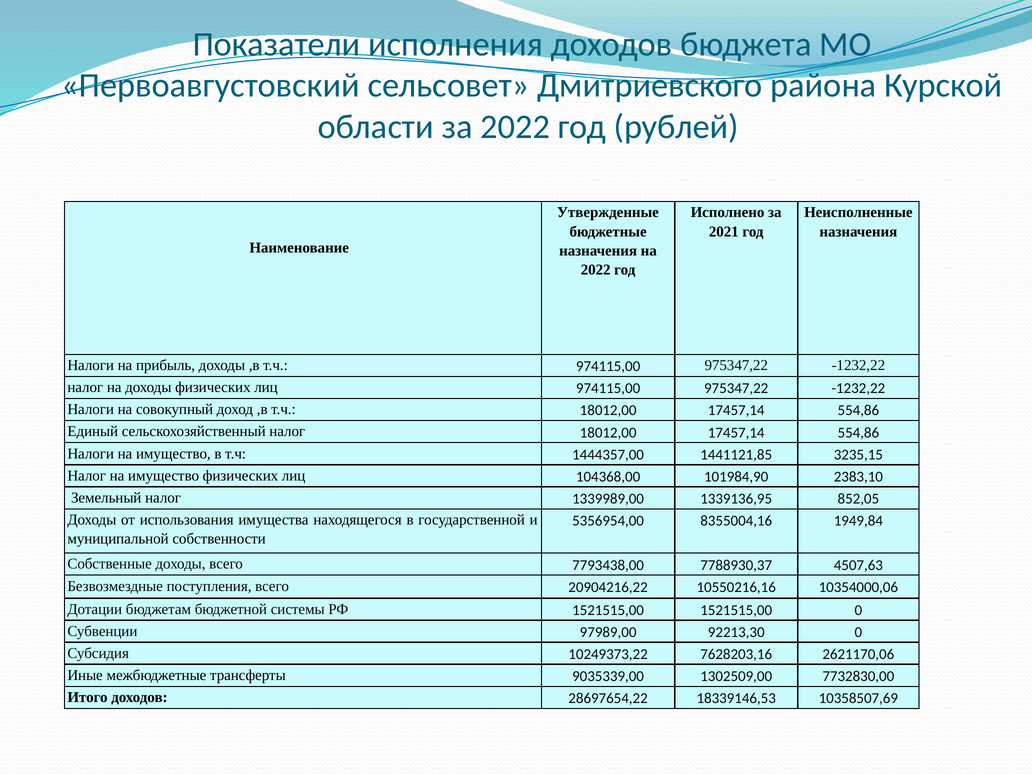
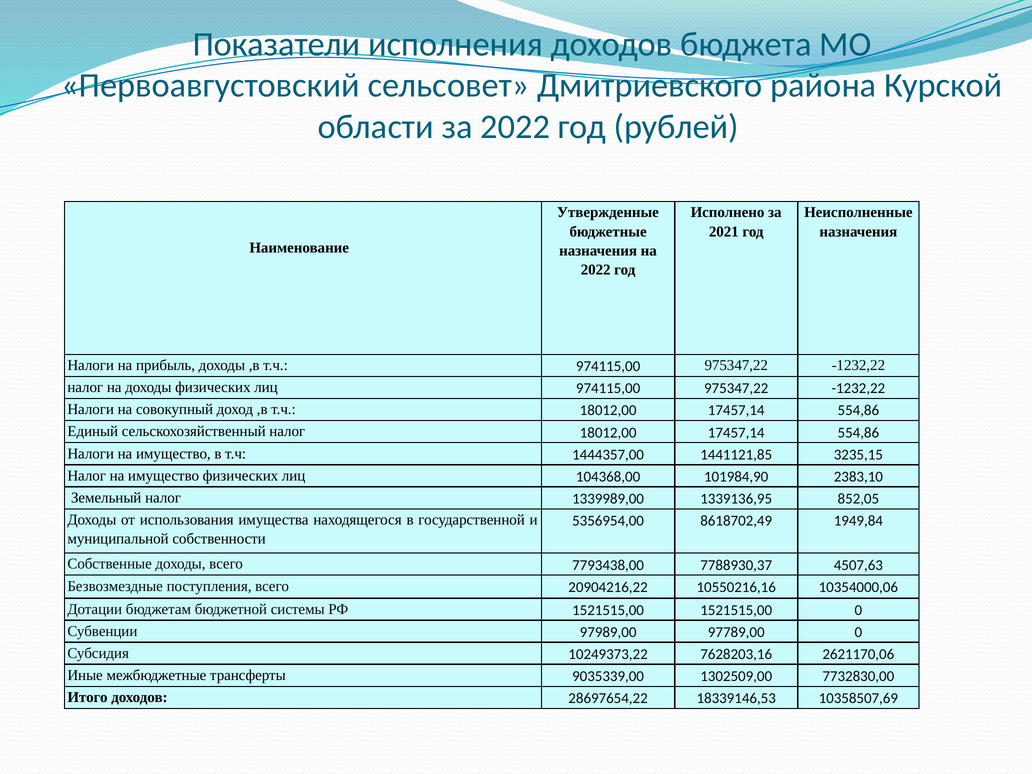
8355004,16: 8355004,16 -> 8618702,49 (736, 521)
92213,30: 92213,30 -> 97789,00 (736, 632)
